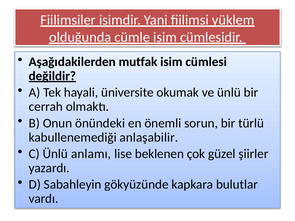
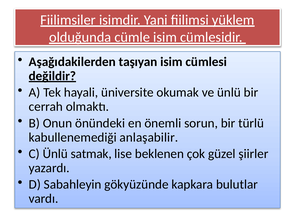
mutfak: mutfak -> taşıyan (138, 62)
anlamı: anlamı -> satmak (91, 154)
